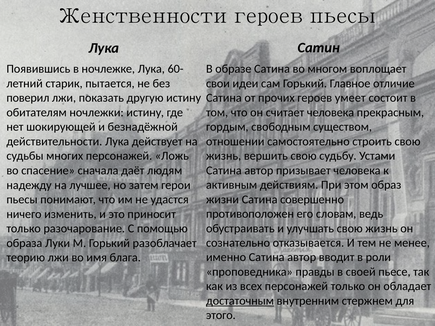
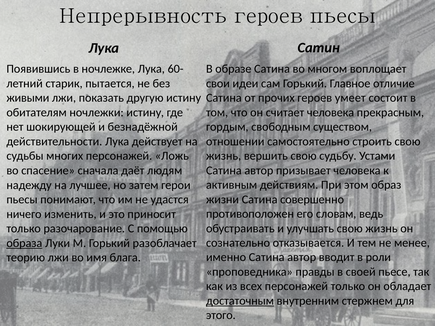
Женственности: Женственности -> Непрерывность (143, 16)
поверил: поверил -> живыми (28, 98)
образа underline: none -> present (24, 243)
